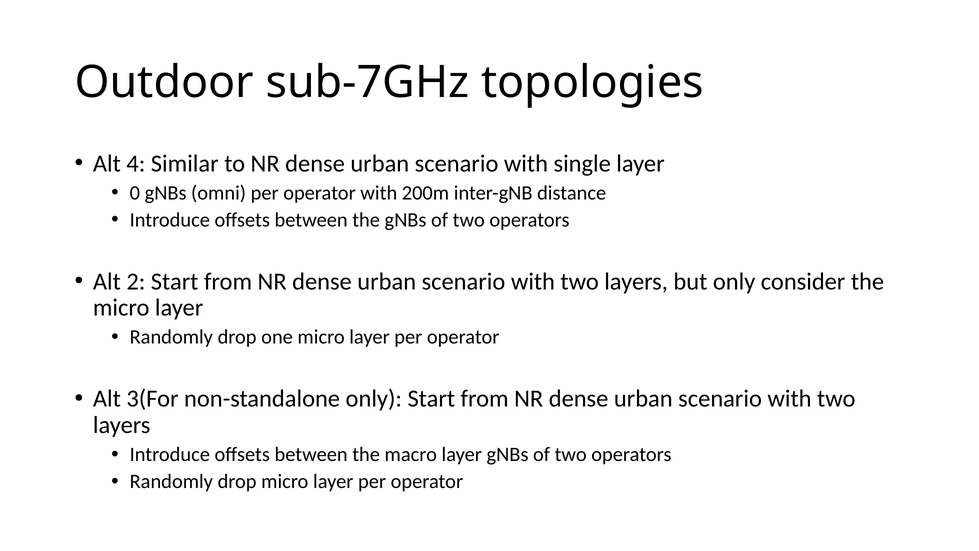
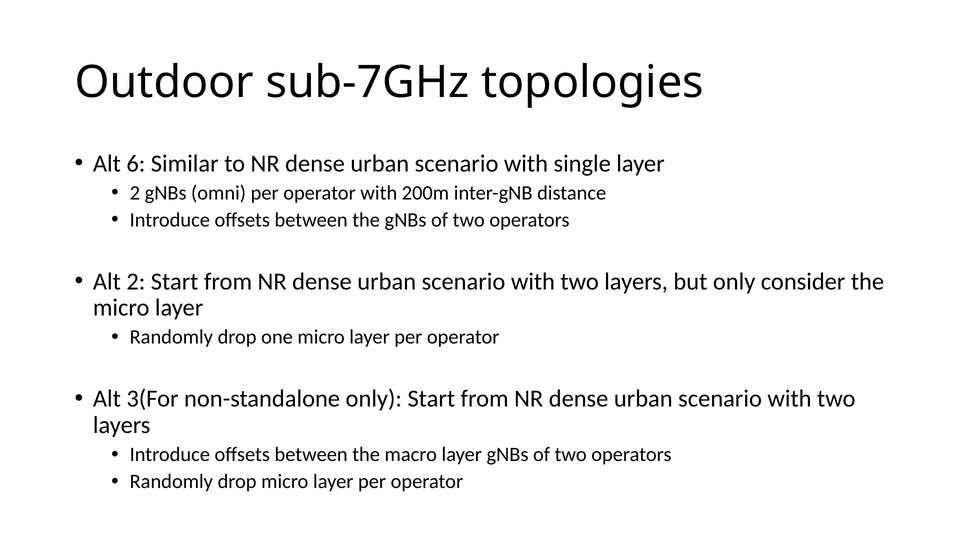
4: 4 -> 6 (136, 163)
0: 0 -> 2 (135, 193)
